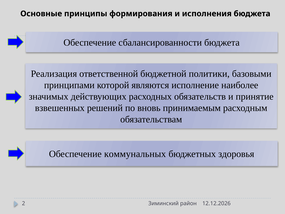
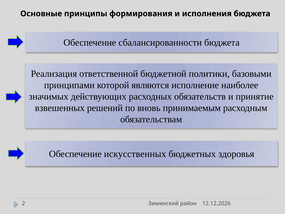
коммунальных: коммунальных -> искусственных (135, 154)
